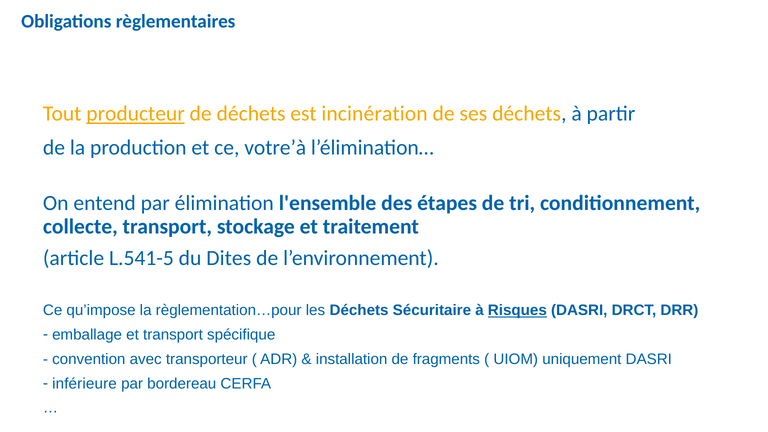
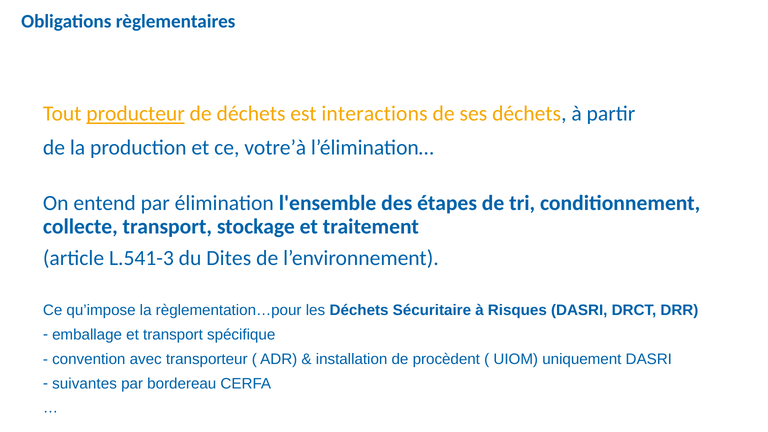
incinération: incinération -> interactions (374, 114)
L.541-5: L.541-5 -> L.541-3 (141, 258)
Risques underline: present -> none (517, 310)
fragments: fragments -> procèdent (446, 359)
inférieure: inférieure -> suivantes (85, 384)
